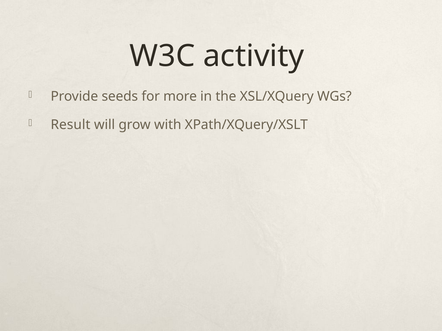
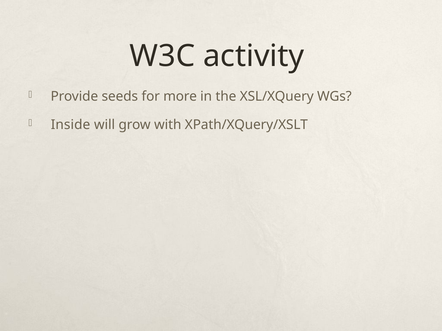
Result: Result -> Inside (71, 125)
